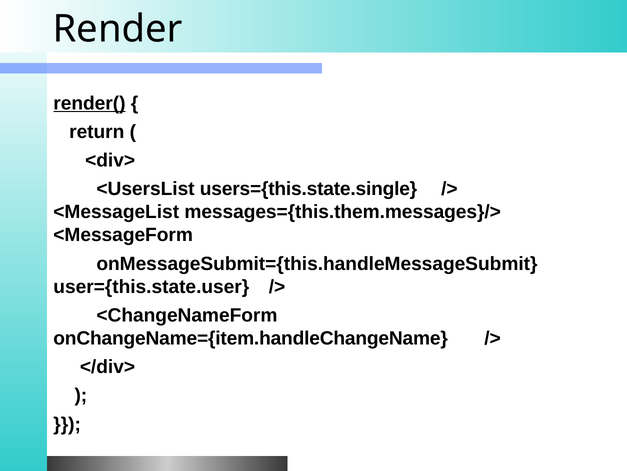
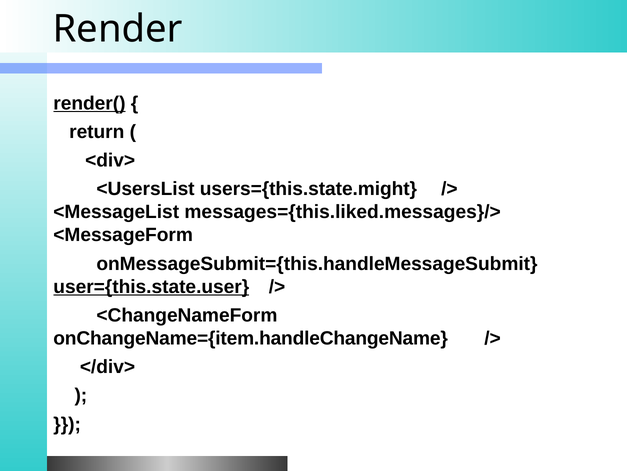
users={this.state.single: users={this.state.single -> users={this.state.might (308, 189)
messages={this.them.messages}/>: messages={this.them.messages}/> -> messages={this.liked.messages}/> (343, 212)
user={this.state.user underline: none -> present (151, 286)
